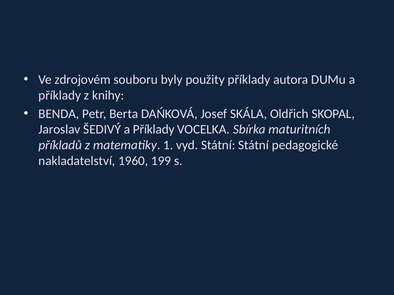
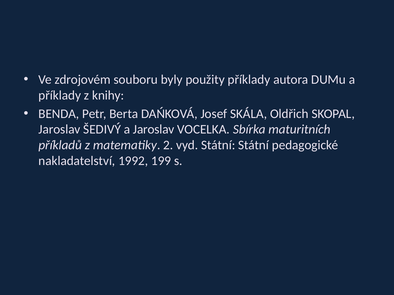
ŠEDIVÝ a Příklady: Příklady -> Jaroslav (154, 130)
1: 1 -> 2 (168, 145)
1960: 1960 -> 1992 (133, 161)
